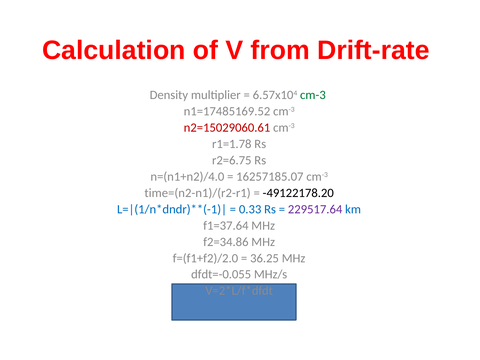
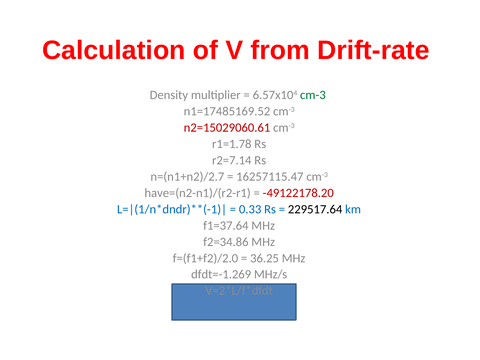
r2=6.75: r2=6.75 -> r2=7.14 (232, 160)
n=(n1+n2)/4.0: n=(n1+n2)/4.0 -> n=(n1+n2)/2.7 (187, 177)
16257185.07: 16257185.07 -> 16257115.47 (270, 177)
time=(n2-n1)/(r2-r1: time=(n2-n1)/(r2-r1 -> have=(n2-n1)/(r2-r1 (198, 193)
-49122178.20 colour: black -> red (298, 193)
229517.64 colour: purple -> black (315, 209)
dfdt=-0.055: dfdt=-0.055 -> dfdt=-1.269 (221, 274)
